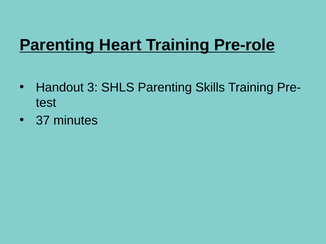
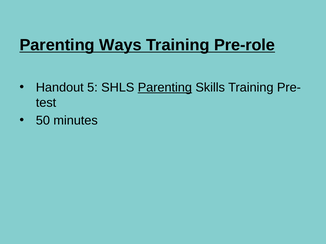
Heart: Heart -> Ways (120, 45)
3: 3 -> 5 (92, 88)
Parenting underline: none -> present (165, 88)
37: 37 -> 50 (43, 121)
